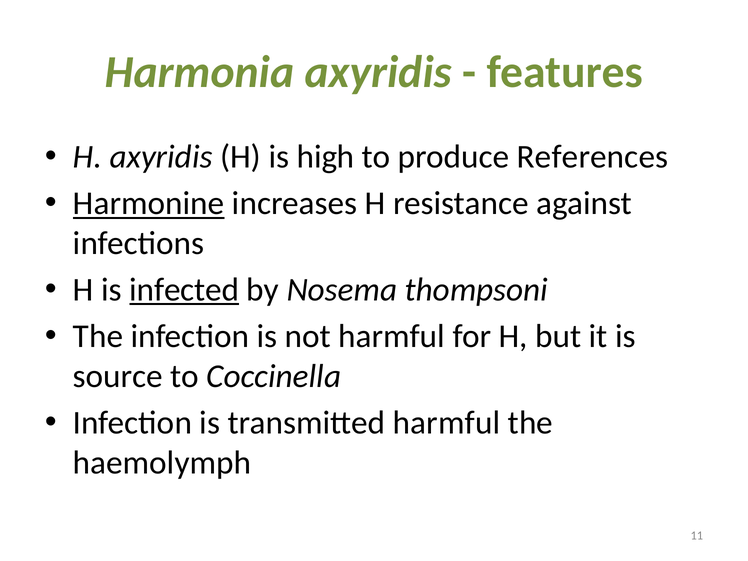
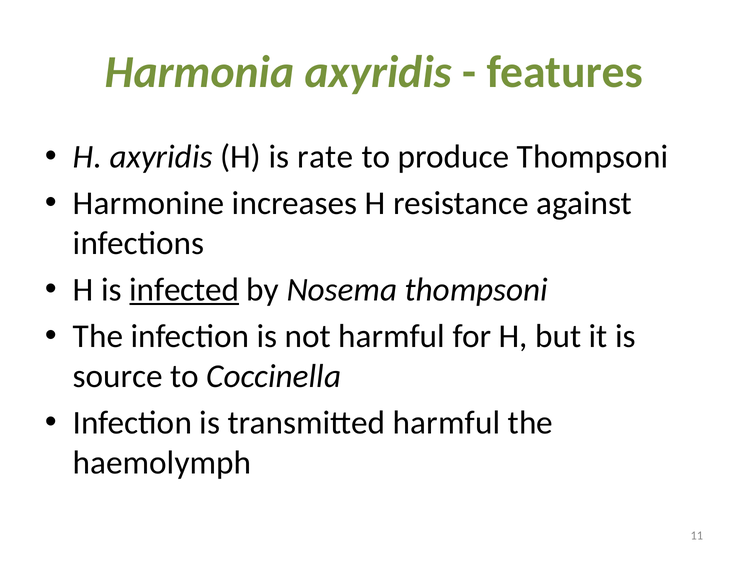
high: high -> rate (325, 157)
produce References: References -> Thompsoni (593, 157)
Harmonine underline: present -> none (149, 203)
